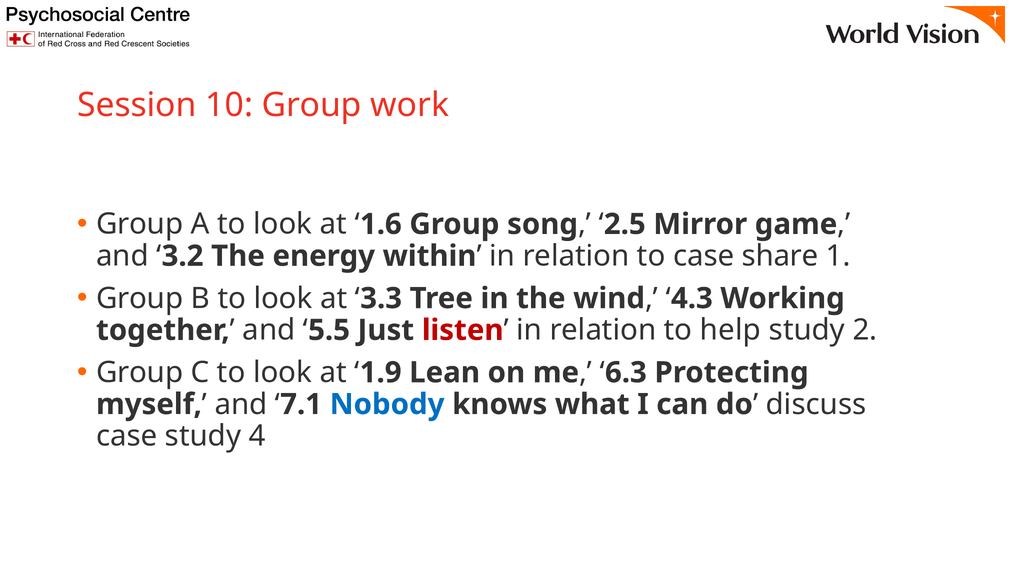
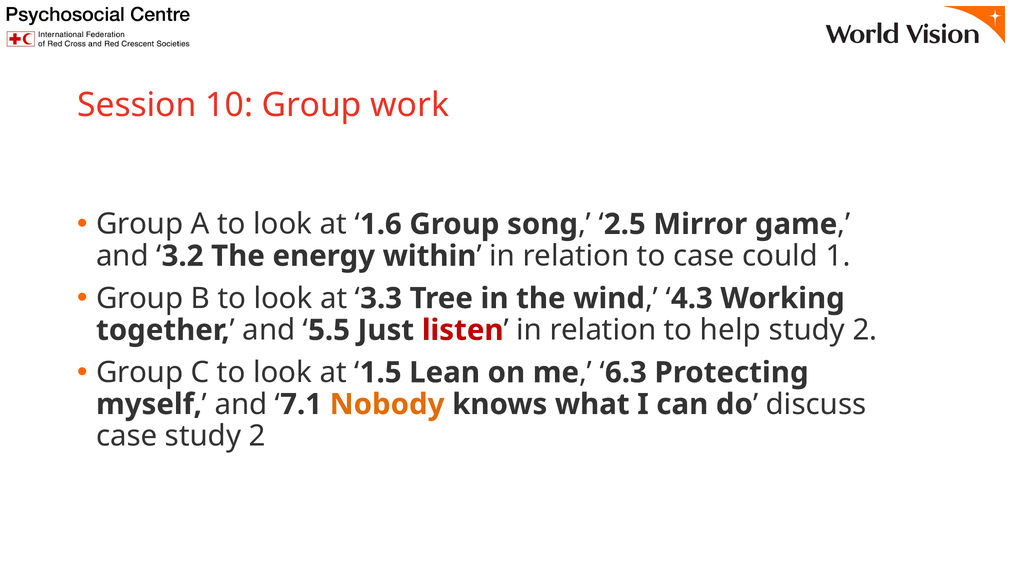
share: share -> could (780, 256)
1.9: 1.9 -> 1.5 (381, 372)
Nobody colour: blue -> orange (387, 404)
case study 4: 4 -> 2 (257, 436)
